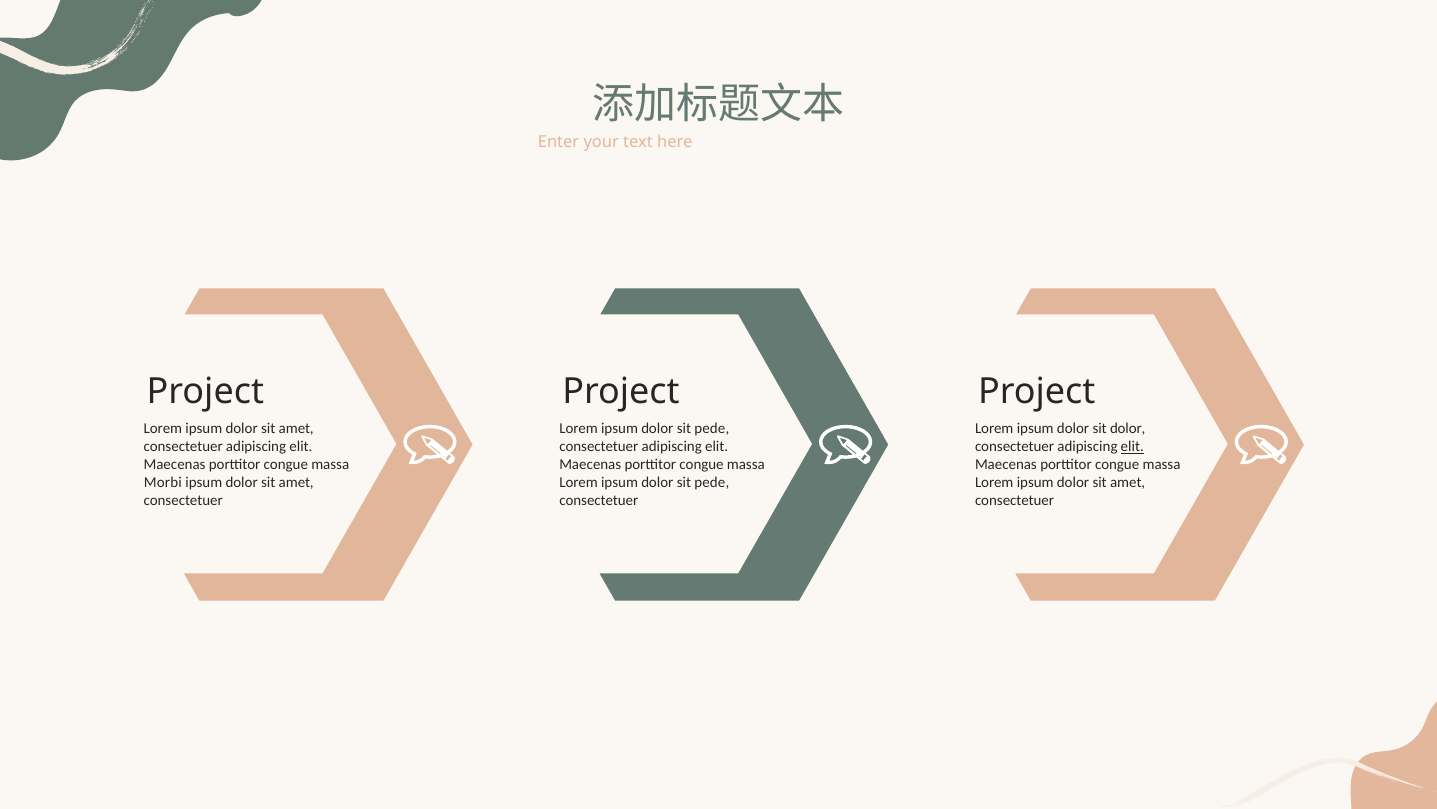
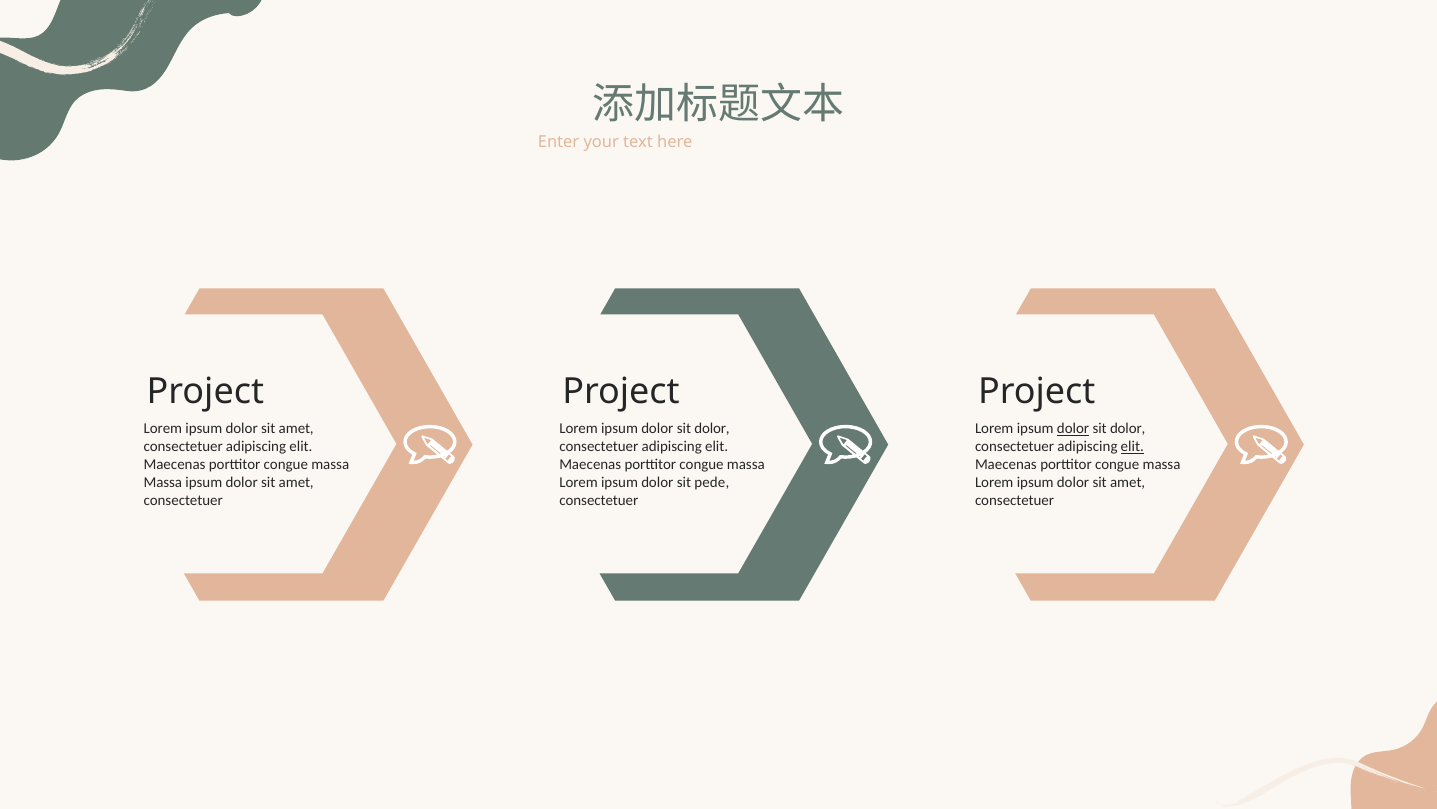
pede: pede -> dolor (712, 428)
dolor underline: none -> present (1073, 428)
Morbi: Morbi -> Massa (163, 482)
